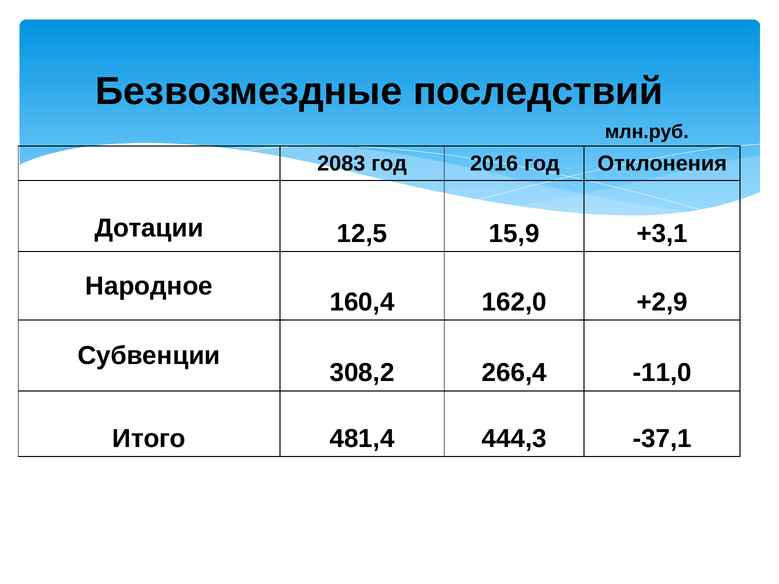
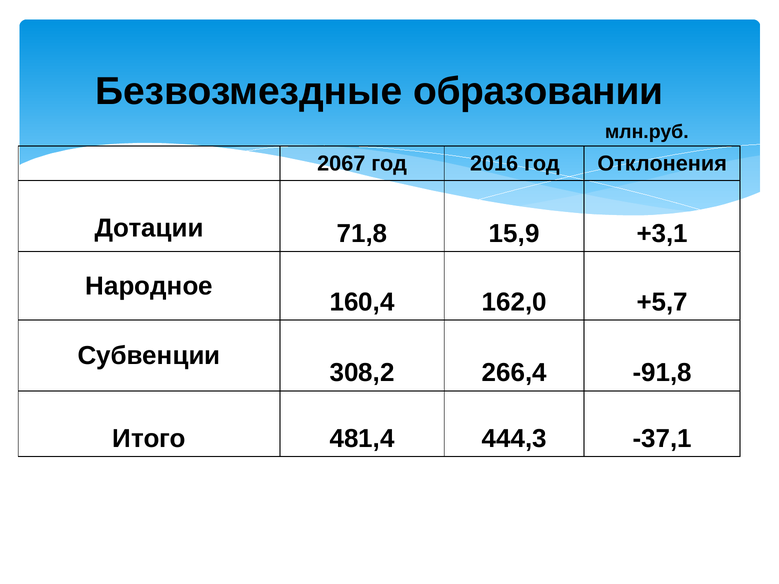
последствий: последствий -> образовании (538, 92)
2083: 2083 -> 2067 (341, 164)
12,5: 12,5 -> 71,8 (362, 234)
+2,9: +2,9 -> +5,7 (662, 302)
-11,0: -11,0 -> -91,8 (662, 373)
